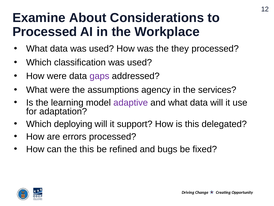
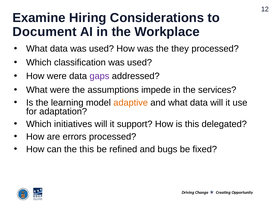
About: About -> Hiring (88, 18)
Processed: Processed -> Document (45, 32)
agency: agency -> impede (156, 90)
adaptive colour: purple -> orange (131, 102)
deploying: deploying -> initiatives (73, 124)
